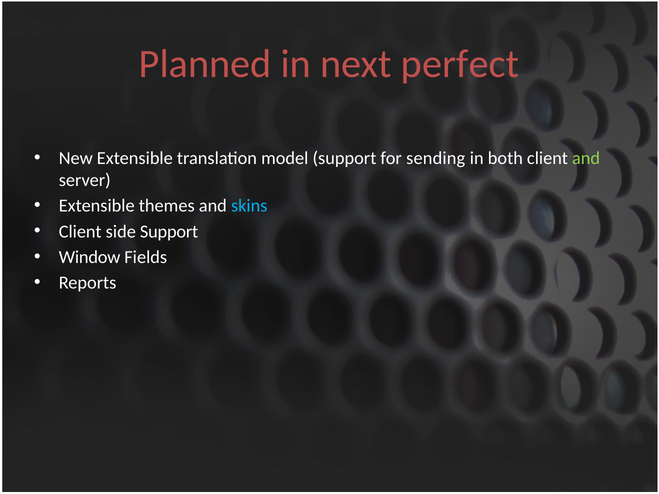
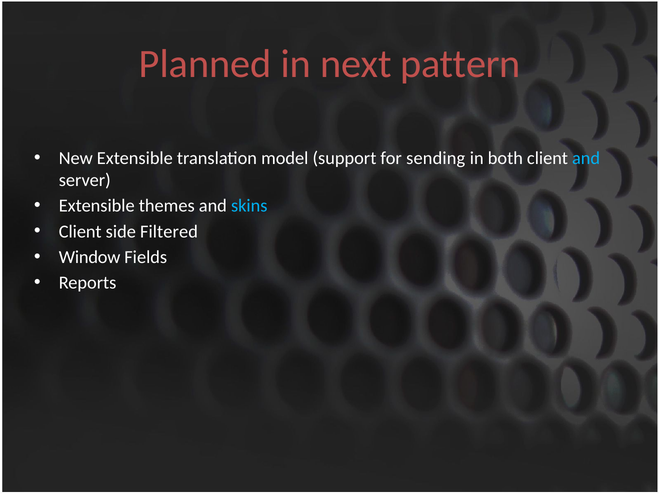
perfect: perfect -> pattern (460, 64)
and colour: light green -> light blue (586, 158)
side Support: Support -> Filtered (169, 232)
